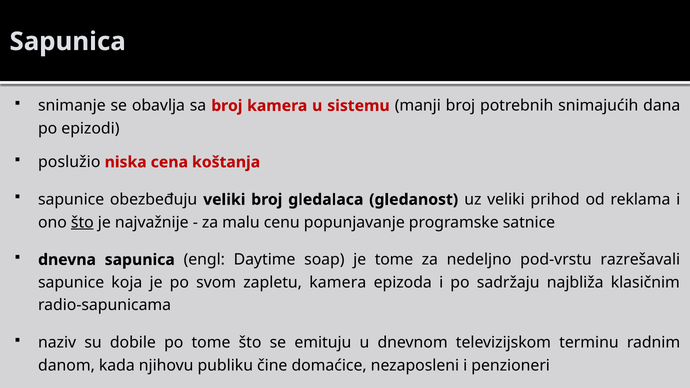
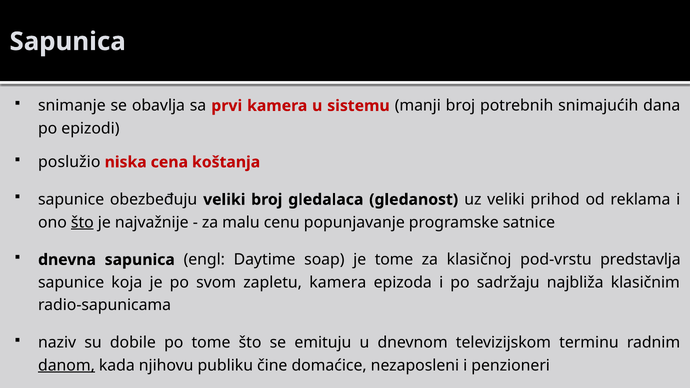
sa broj: broj -> prvi (227, 106)
nedeljno: nedeljno -> klasičnoj (479, 260)
razrešavali: razrešavali -> predstavlja (640, 260)
danom underline: none -> present (66, 366)
